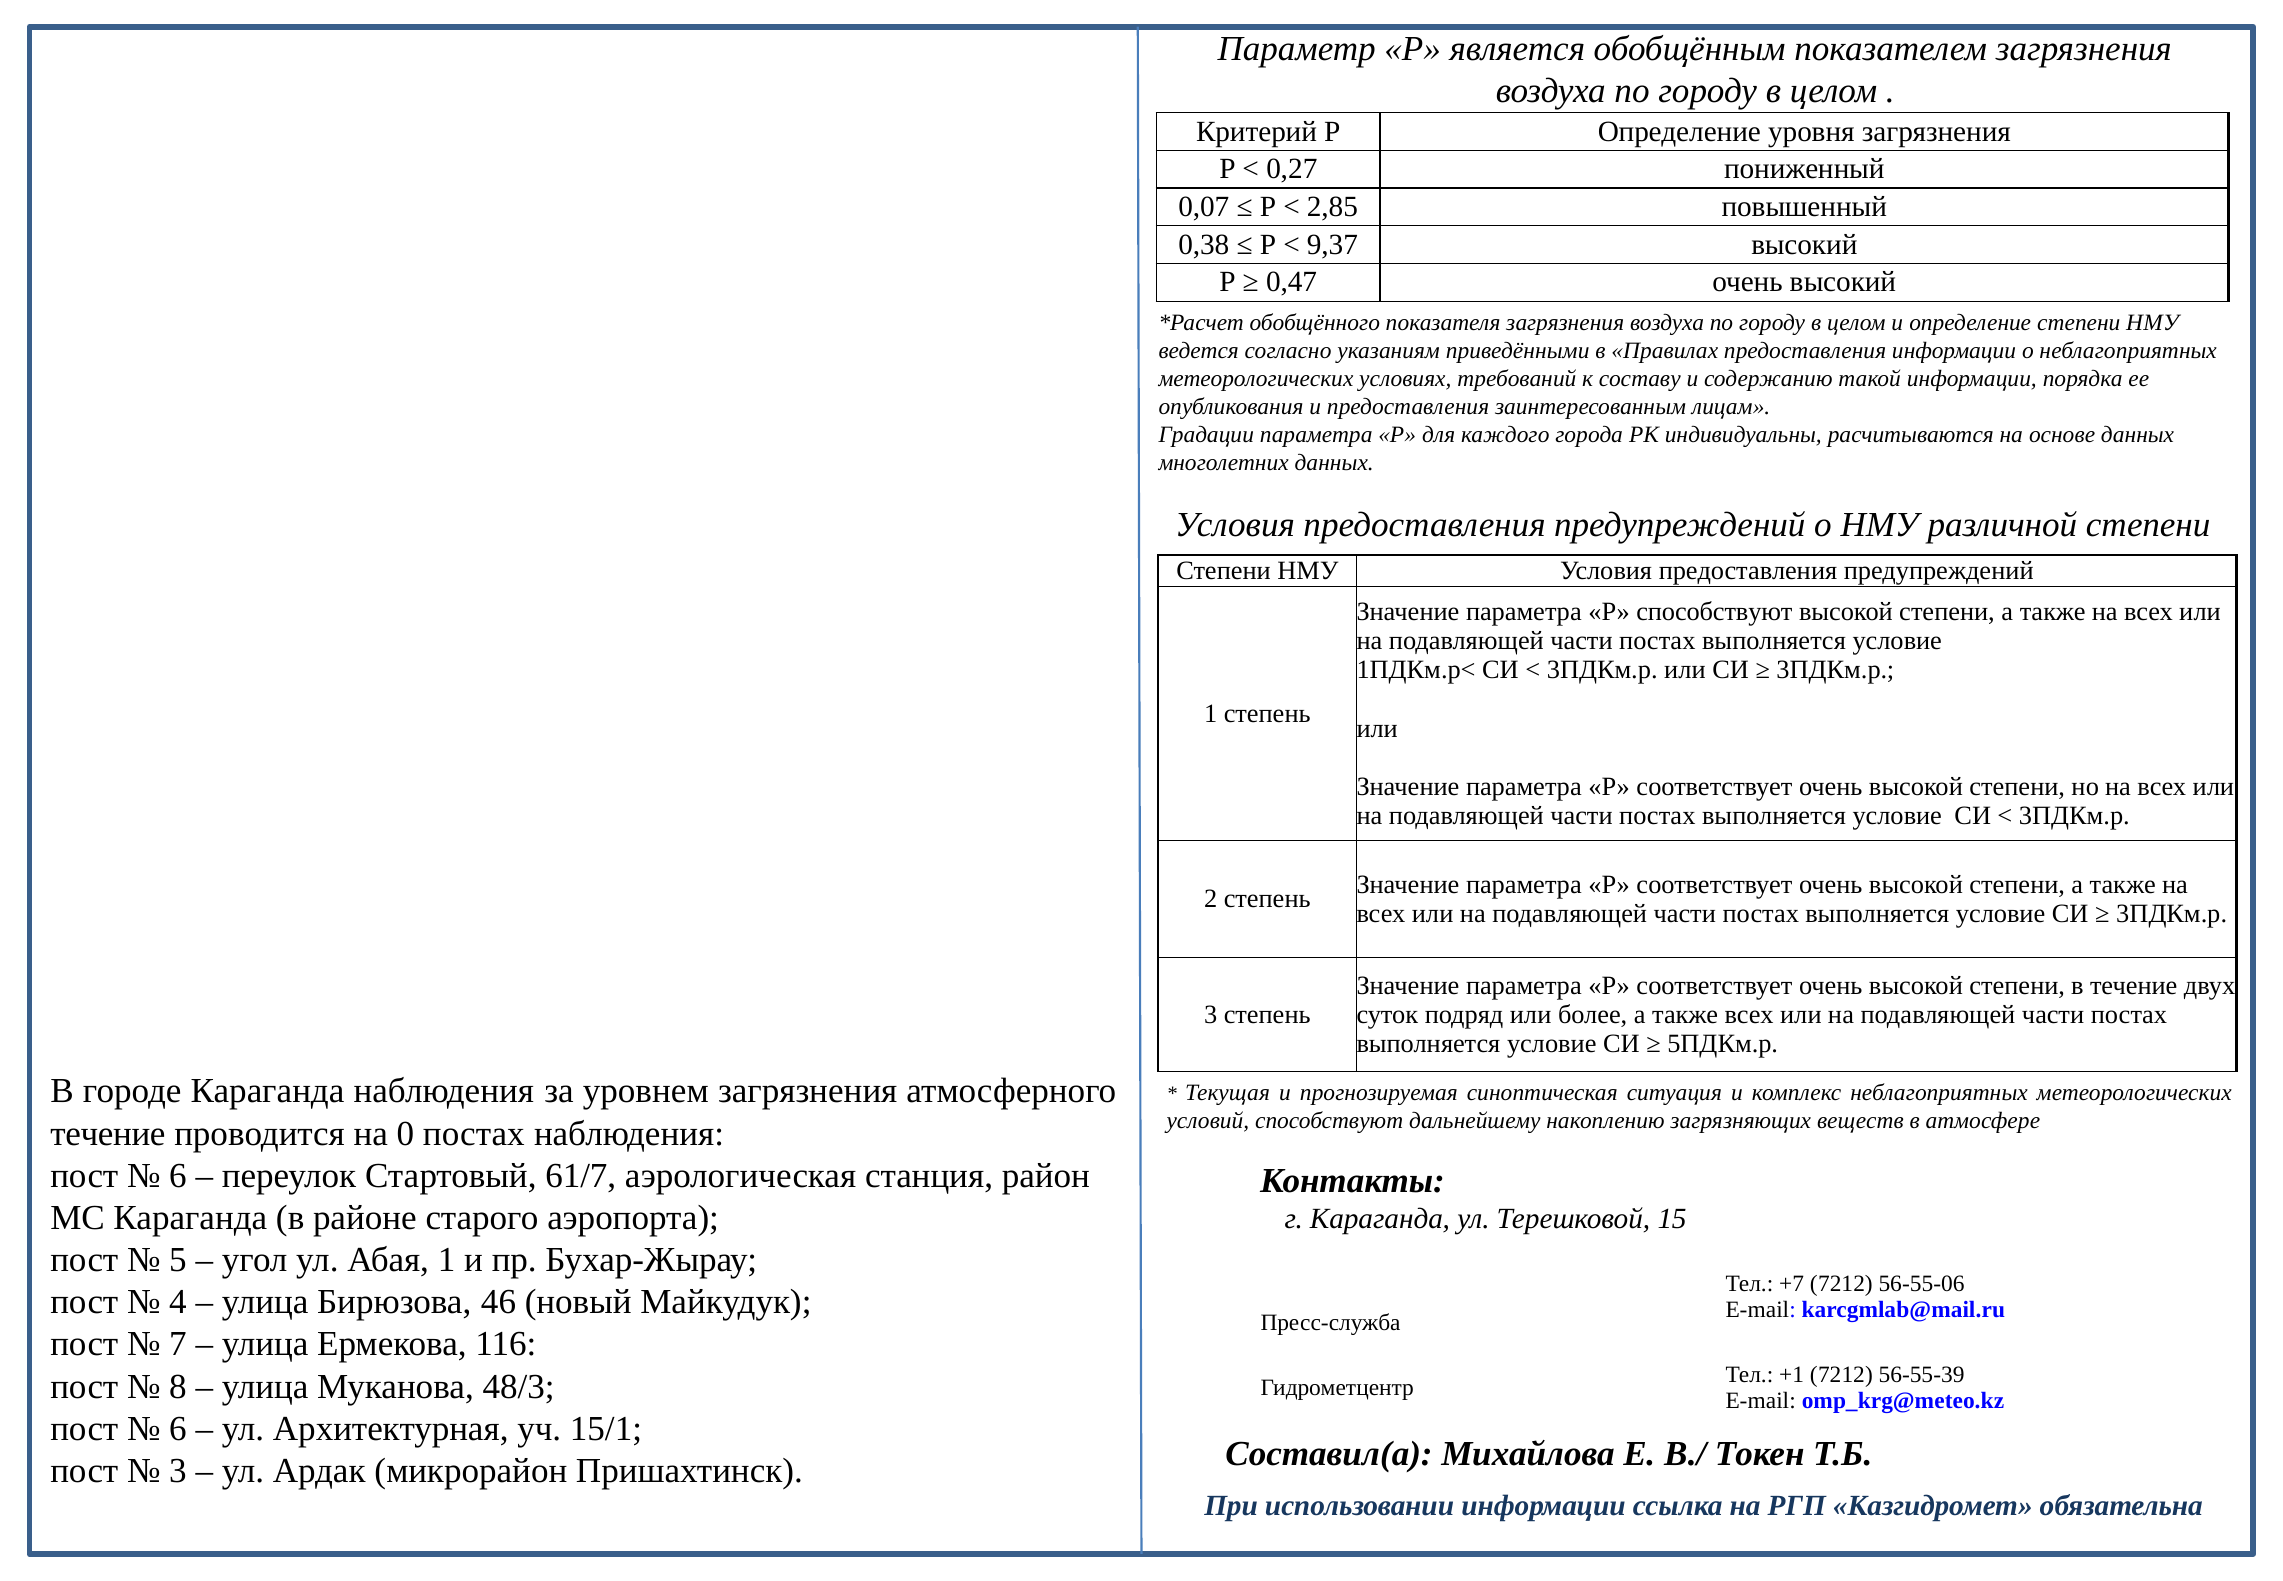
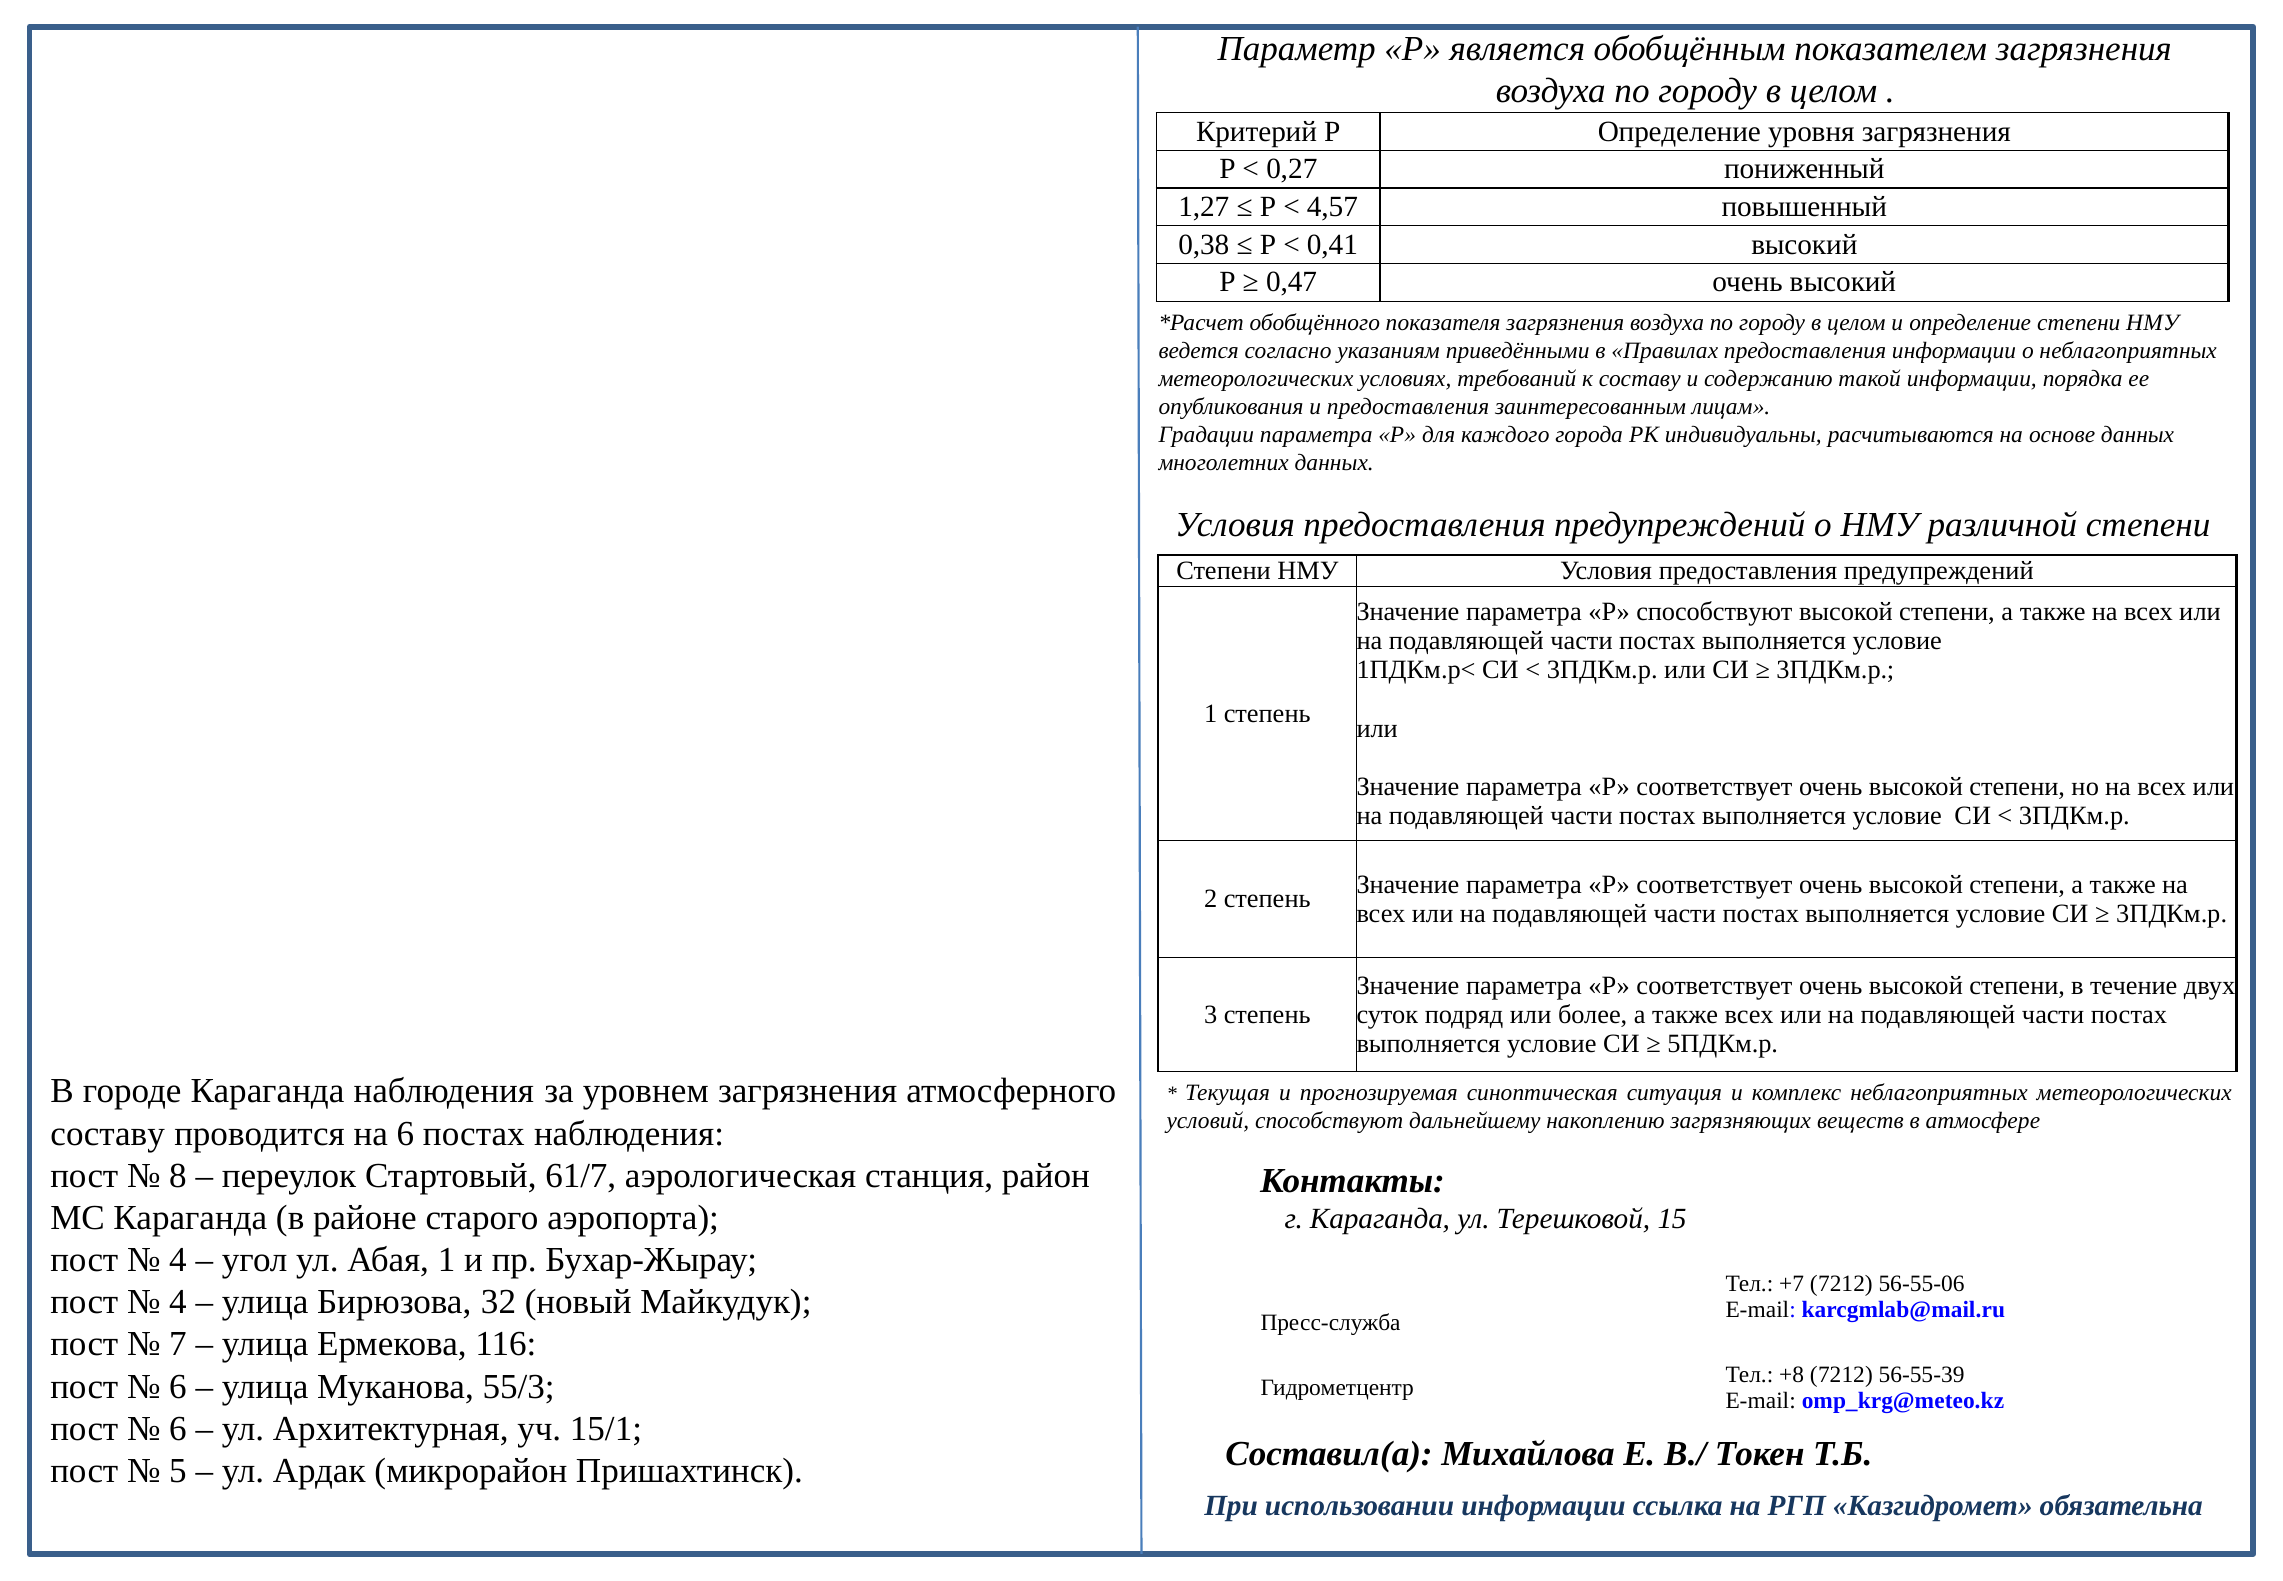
0,07: 0,07 -> 1,27 (1204, 207)
2,85: 2,85 -> 4,57 (1332, 207)
9,37: 9,37 -> 0,41 (1332, 244)
течение: течение -> составу (108, 1133)
на 0: 0 -> 6 (405, 1133)
6: 6 -> 8 (178, 1175)
5: 5 -> 4 (178, 1260)
46: 46 -> 32 (499, 1302)
+1: +1 -> +8 (1792, 1375)
8: 8 -> 6 (178, 1386)
48/3: 48/3 -> 55/3 (519, 1386)
3: 3 -> 5 (178, 1470)
